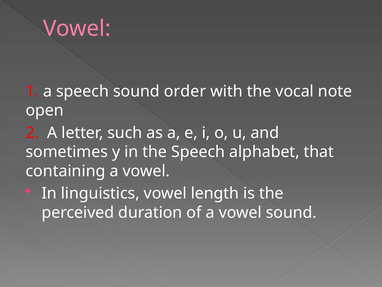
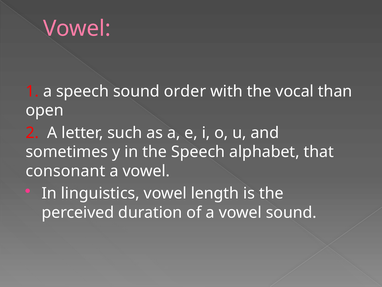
note: note -> than (335, 91)
containing: containing -> consonant (65, 171)
